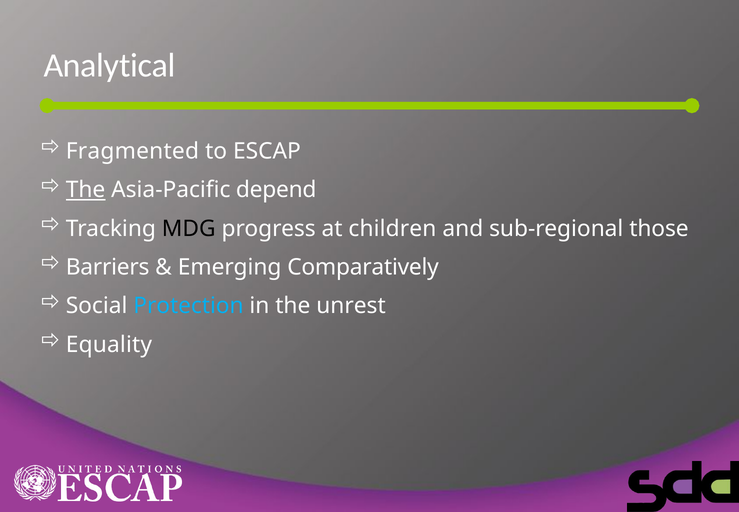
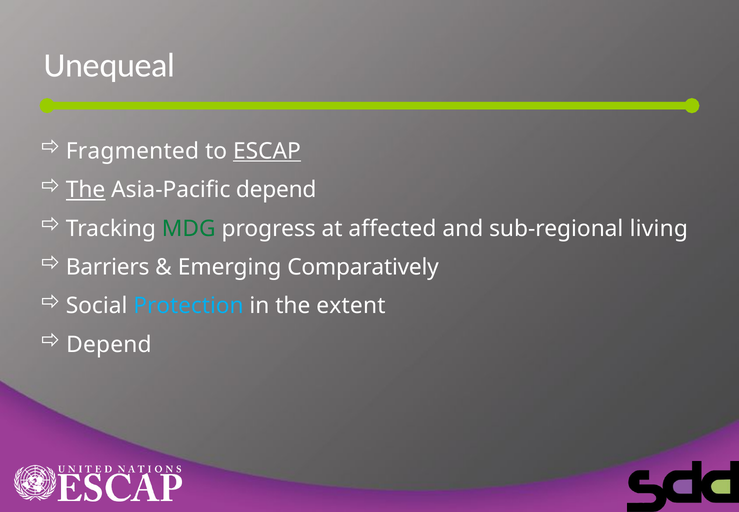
Analytical: Analytical -> Unequeal (109, 65)
ESCAP underline: none -> present (267, 151)
MDG colour: black -> green (189, 228)
children: children -> affected (392, 228)
those: those -> living (659, 228)
unrest: unrest -> extent (351, 306)
Equality: Equality -> Depend (109, 344)
